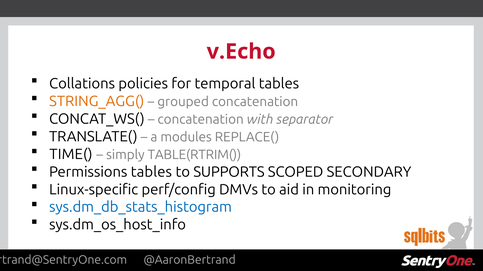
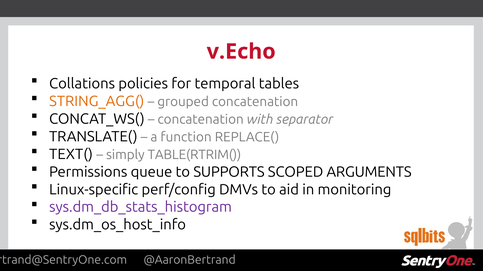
modules: modules -> function (186, 137)
TIME(: TIME( -> TEXT( (71, 155)
Permissions tables: tables -> queue (151, 172)
SECONDARY: SECONDARY -> ARGUMENTS (369, 172)
sys.dm_db_stats_histogram colour: blue -> purple (140, 208)
